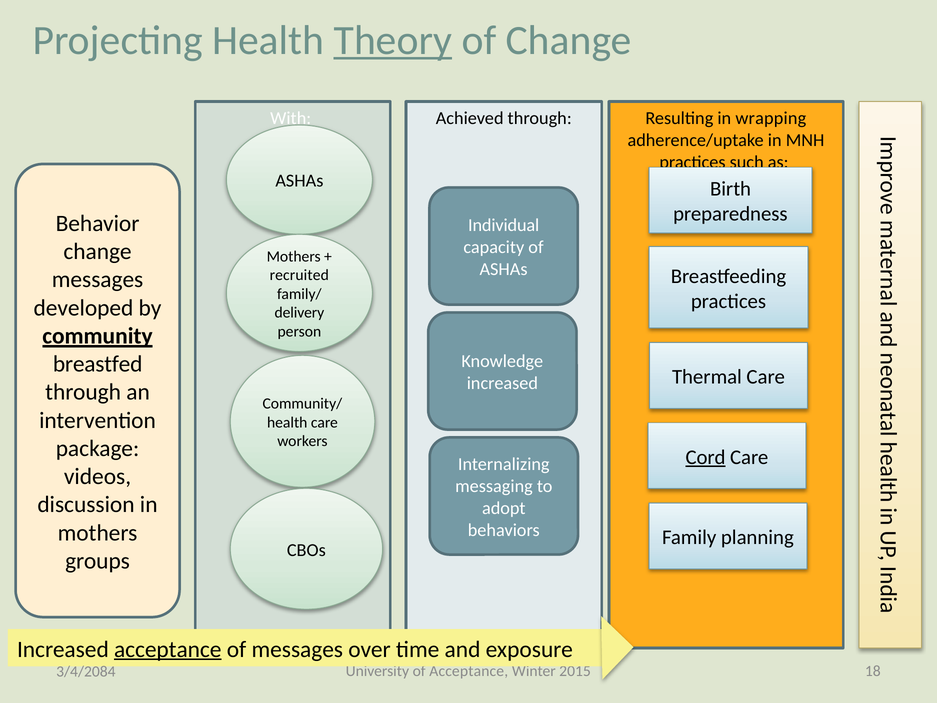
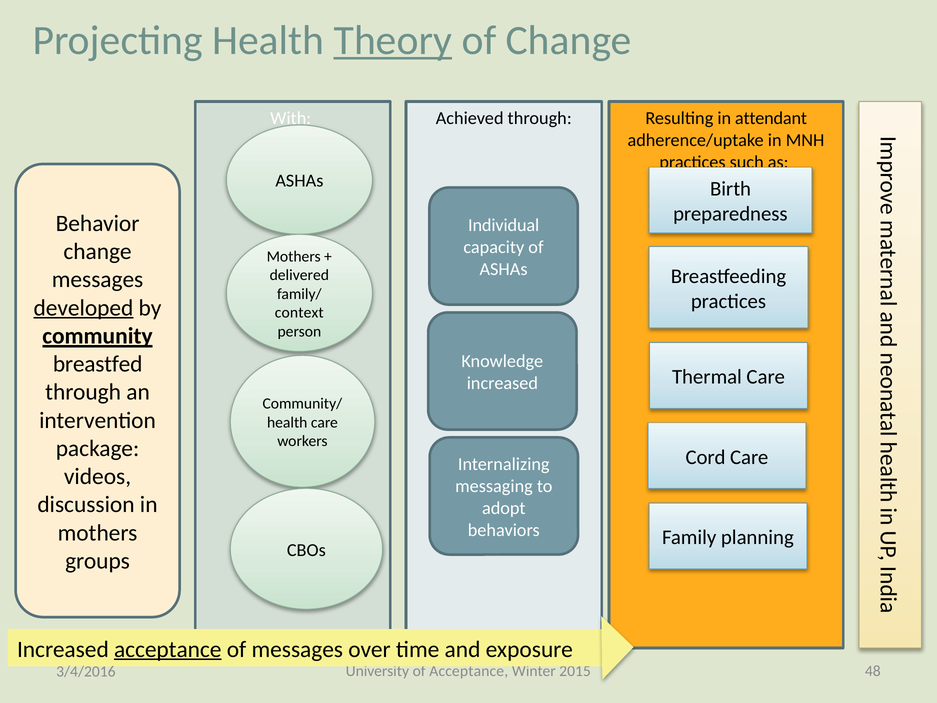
wrapping: wrapping -> attendant (771, 118)
recruited: recruited -> delivered (299, 275)
developed underline: none -> present (83, 308)
delivery: delivery -> context (299, 313)
Cord underline: present -> none (706, 457)
18: 18 -> 48 (873, 671)
3/4/2084: 3/4/2084 -> 3/4/2016 (86, 671)
